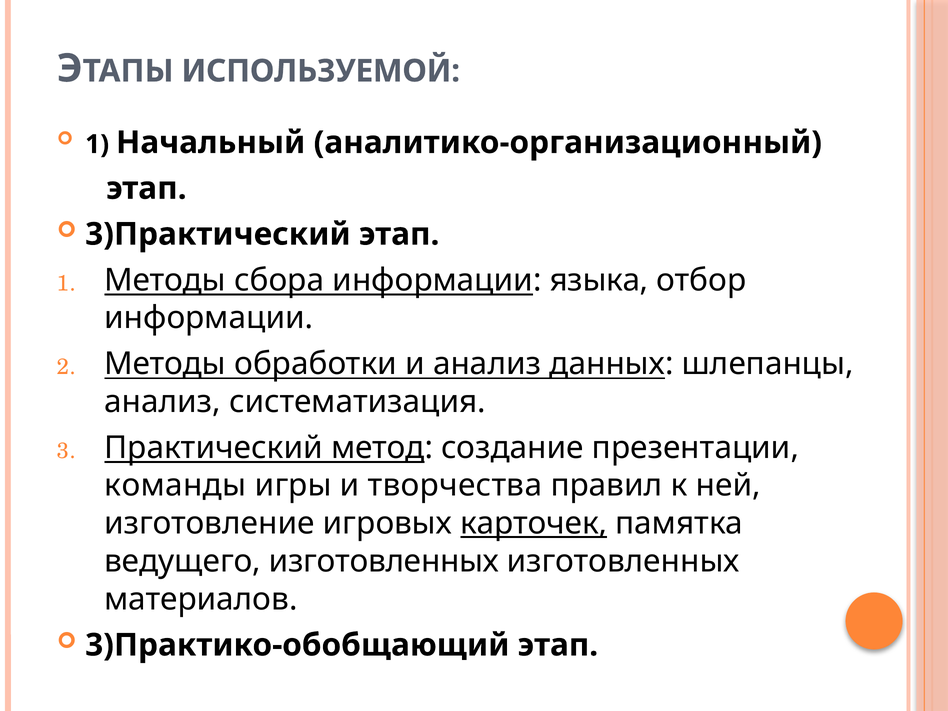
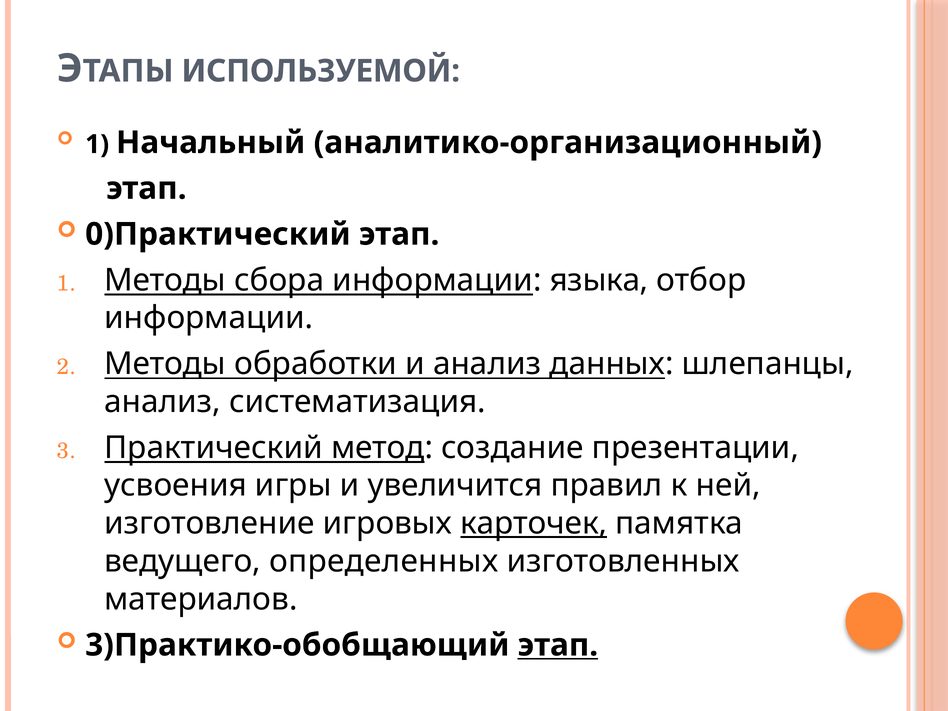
3)Практический: 3)Практический -> 0)Практический (218, 234)
команды: команды -> усвоения (176, 486)
творчества: творчества -> увеличится (455, 486)
ведущего изготовленных: изготовленных -> определенных (384, 561)
этап underline: none -> present (558, 645)
